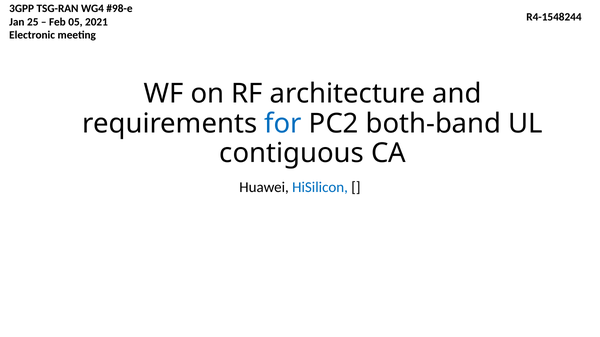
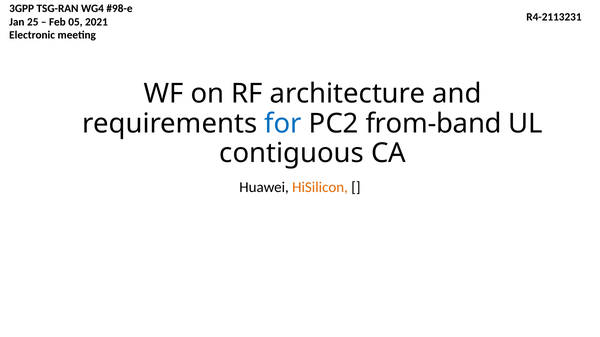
R4-1548244: R4-1548244 -> R4-2113231 (554, 17)
both-band: both-band -> from-band (434, 124)
HiSilicon colour: blue -> orange (320, 188)
